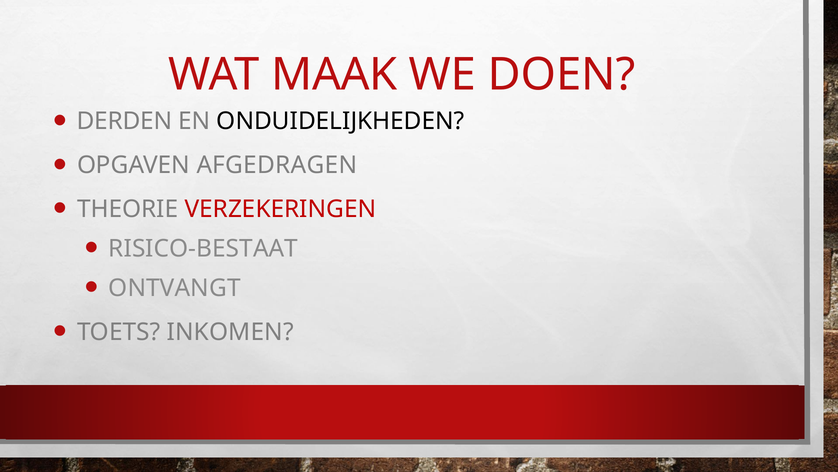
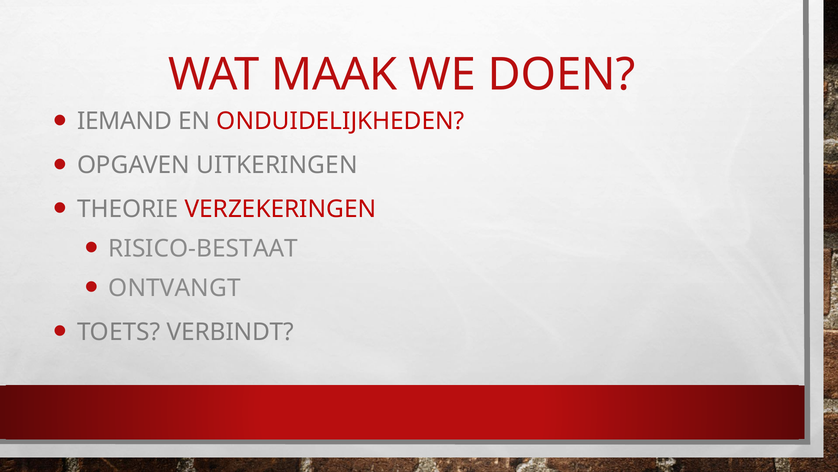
DERDEN: DERDEN -> IEMAND (125, 121)
ONDUIDELIJKHEDEN colour: black -> red (340, 121)
AFGEDRAGEN: AFGEDRAGEN -> UITKERINGEN (277, 165)
INKOMEN: INKOMEN -> VERBINDT (230, 332)
